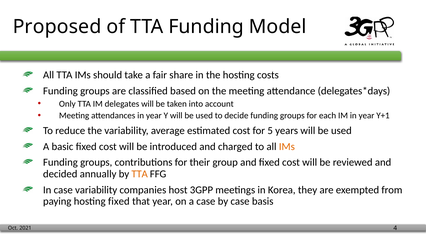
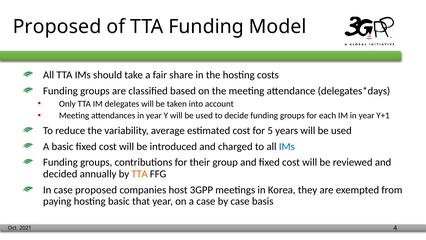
IMs colour: orange -> blue (287, 146)
case variability: variability -> proposed (96, 190)
hosting fixed: fixed -> basic (119, 201)
